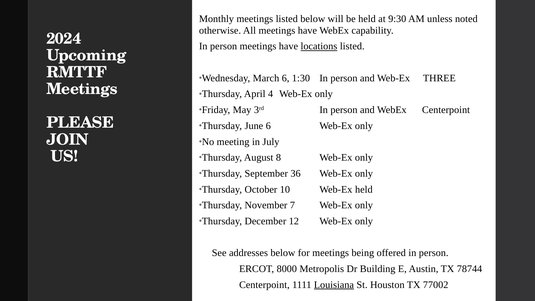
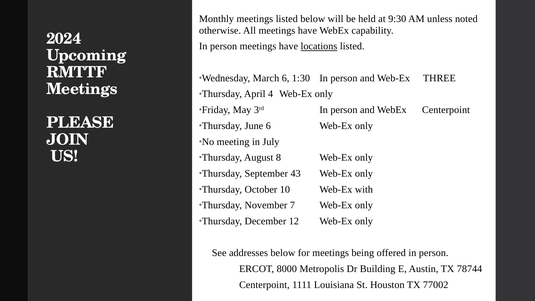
36: 36 -> 43 (296, 173)
Web-Ex held: held -> with (364, 189)
Louisiana underline: present -> none (334, 285)
